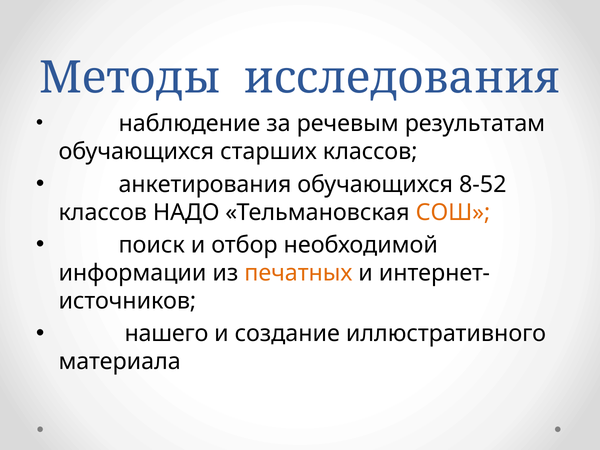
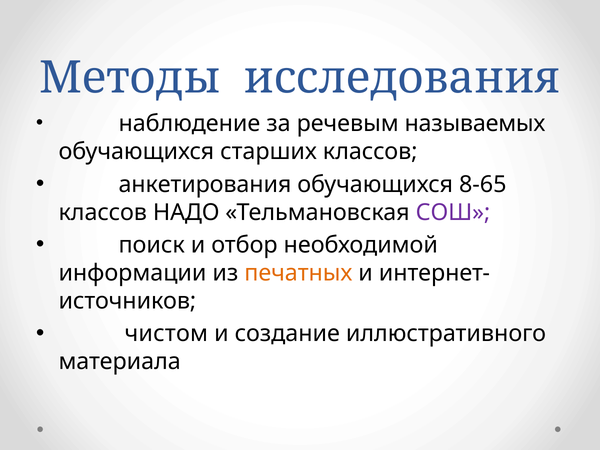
результатам: результатам -> называемых (475, 124)
8-52: 8-52 -> 8-65 (483, 184)
СОШ colour: orange -> purple (453, 212)
нашего: нашего -> чистом (166, 334)
